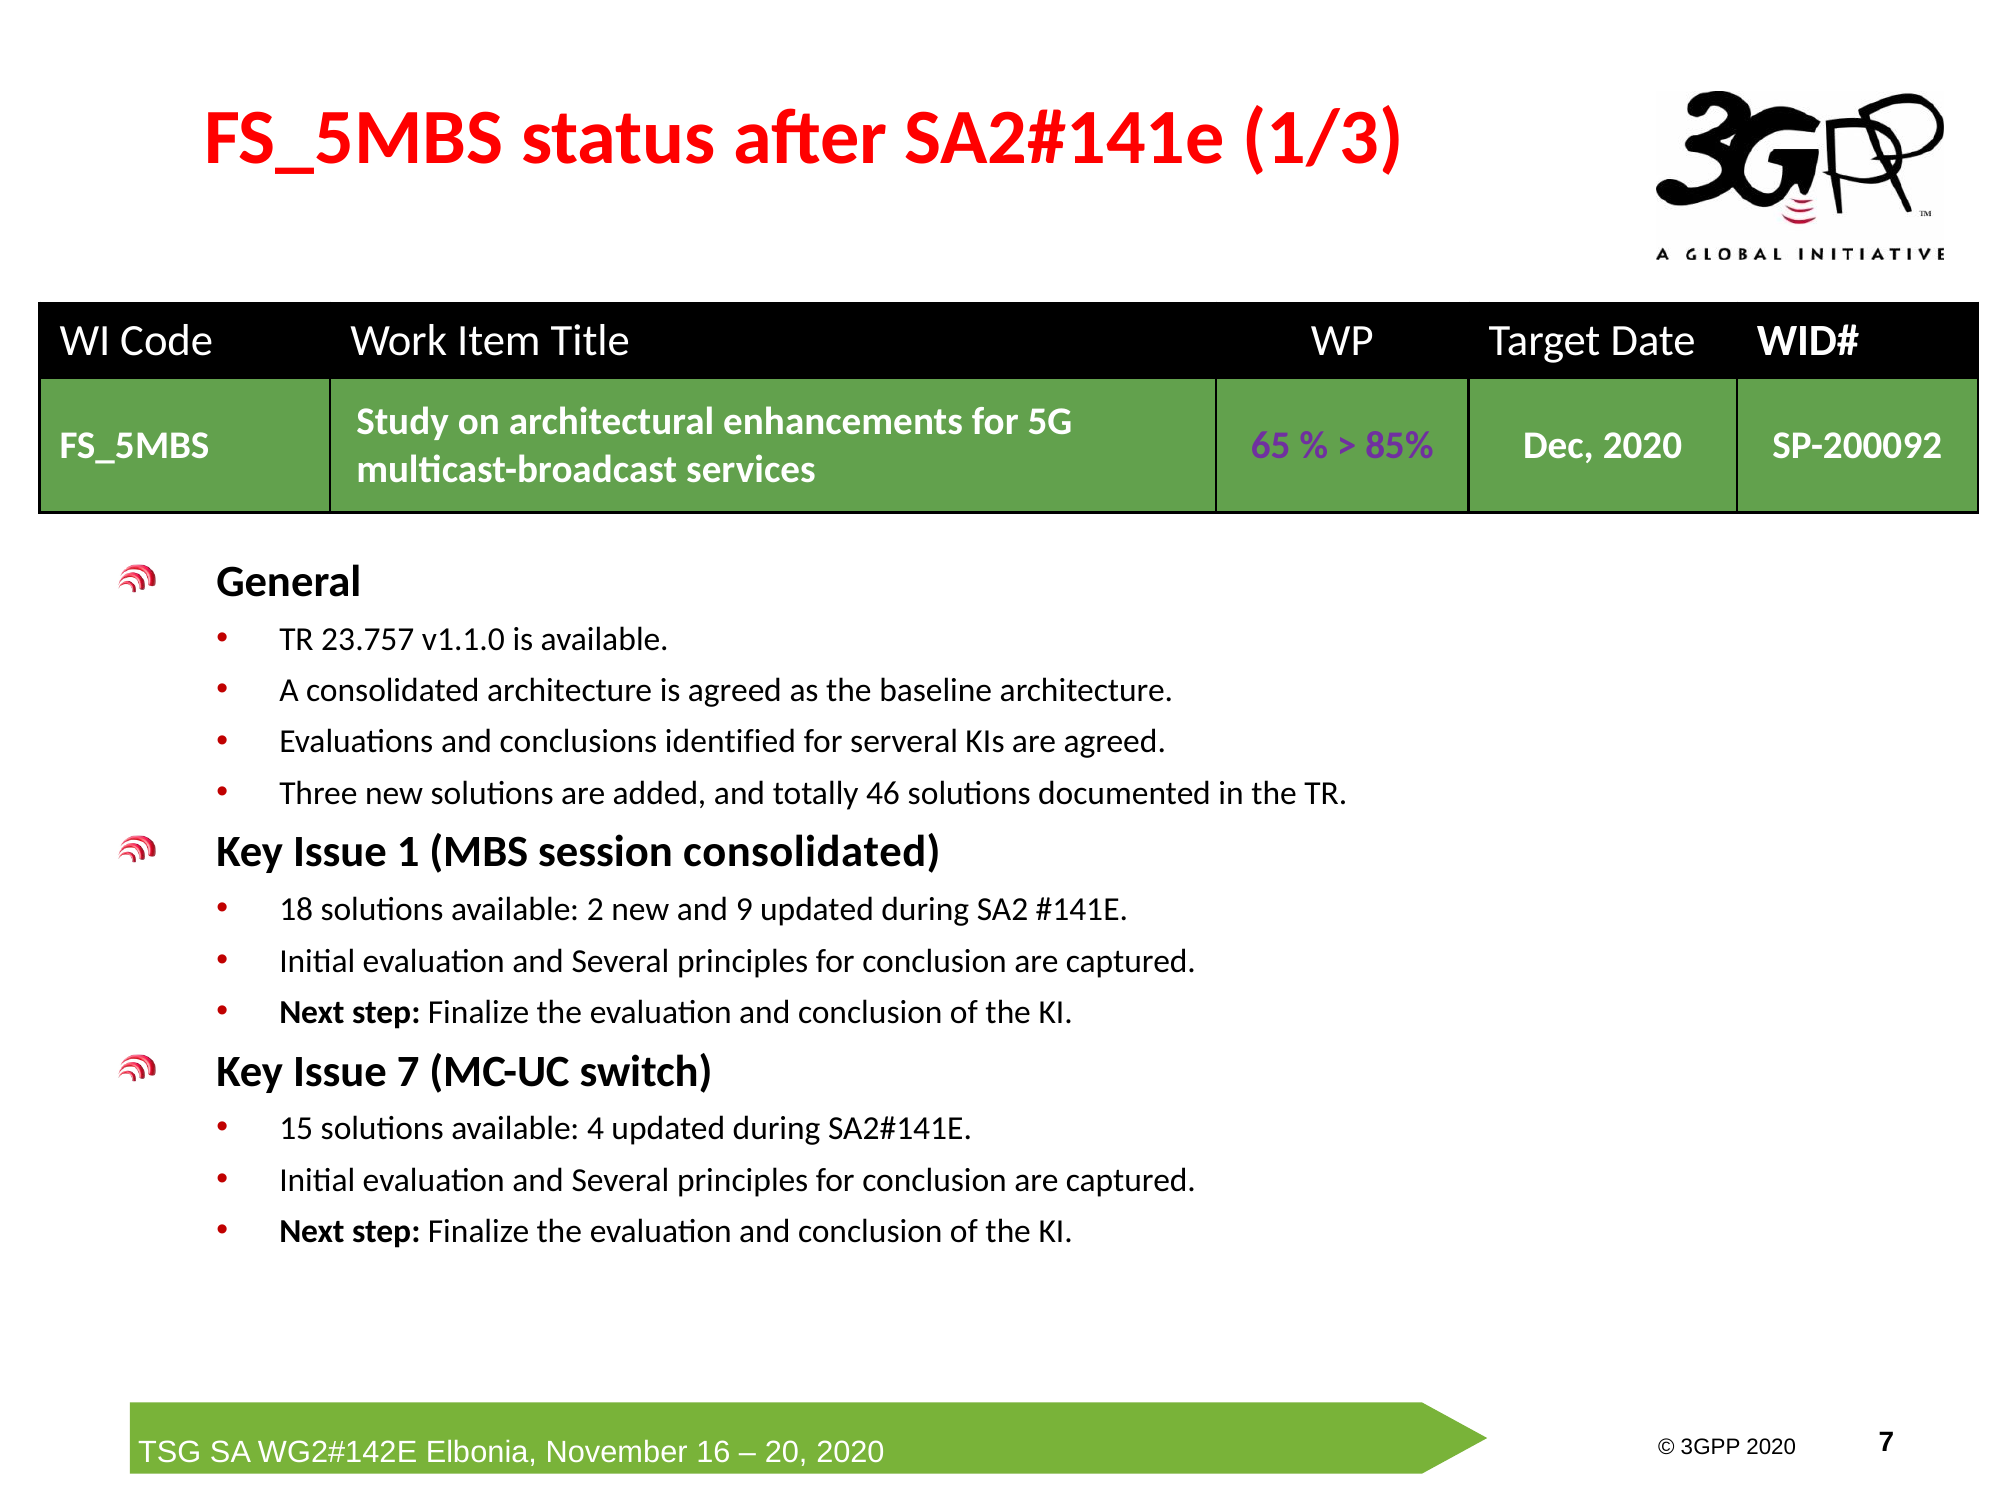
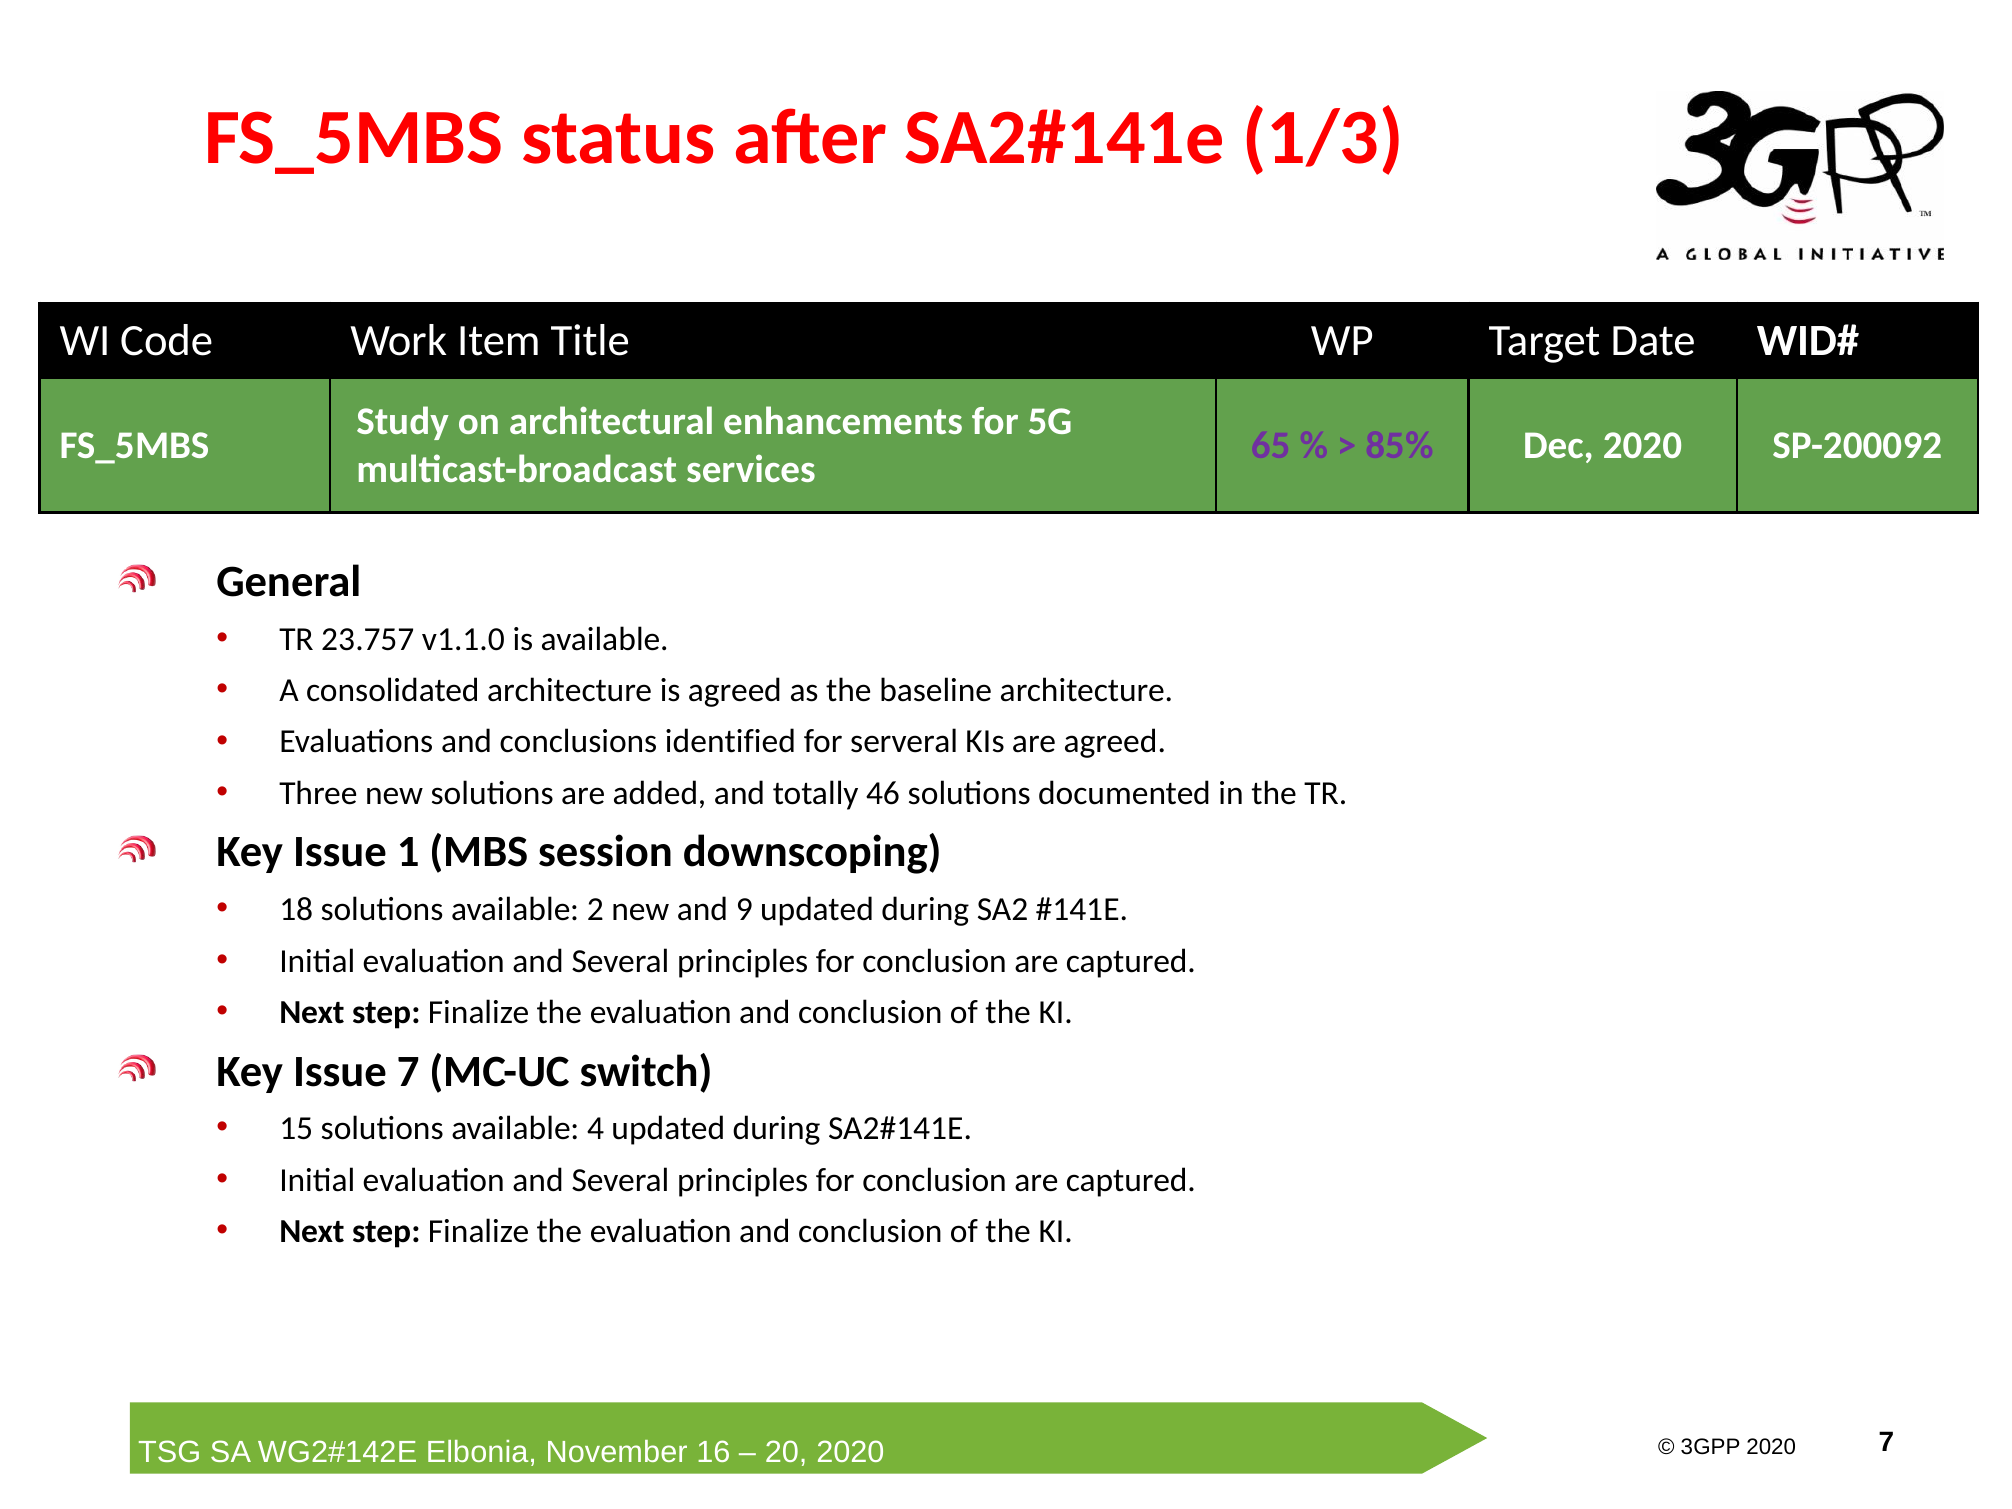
session consolidated: consolidated -> downscoping (812, 852)
